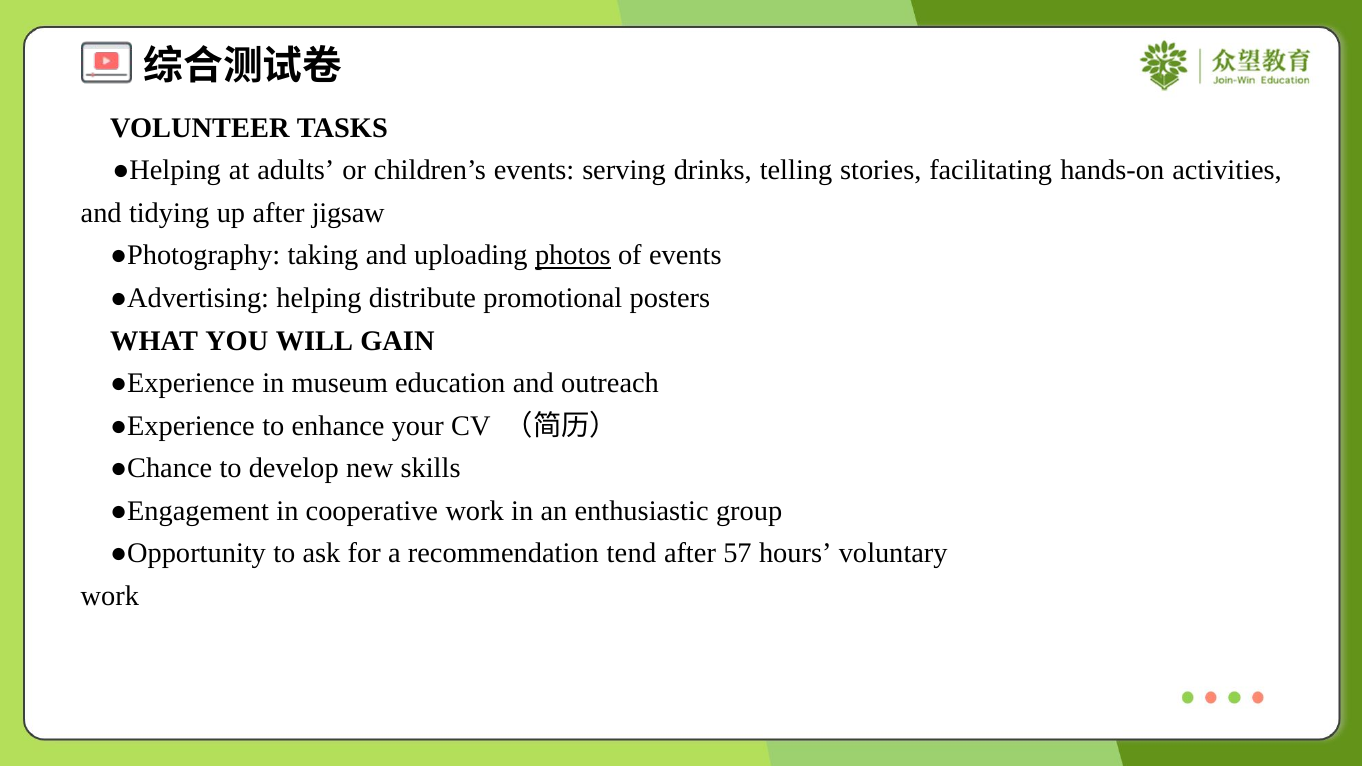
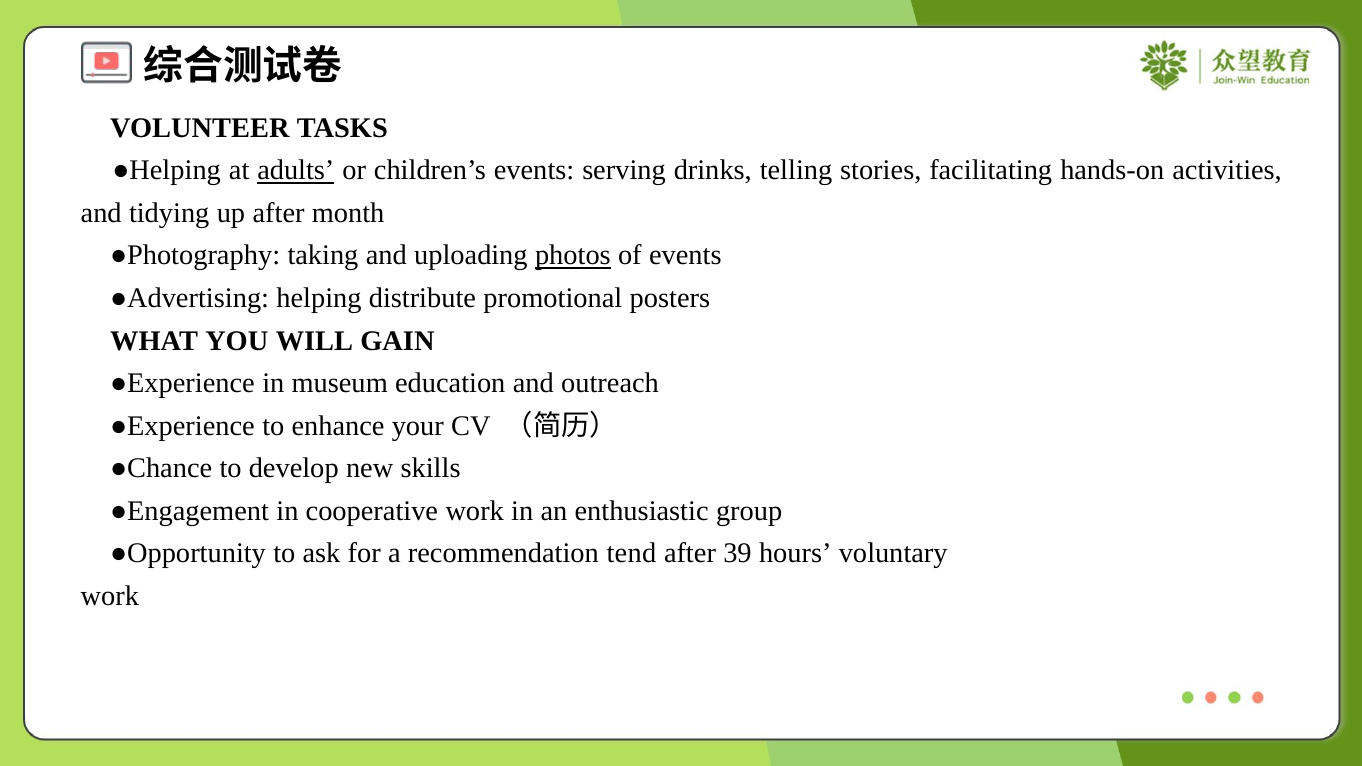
adults underline: none -> present (296, 171)
jigsaw: jigsaw -> month (348, 213)
57: 57 -> 39 (737, 553)
